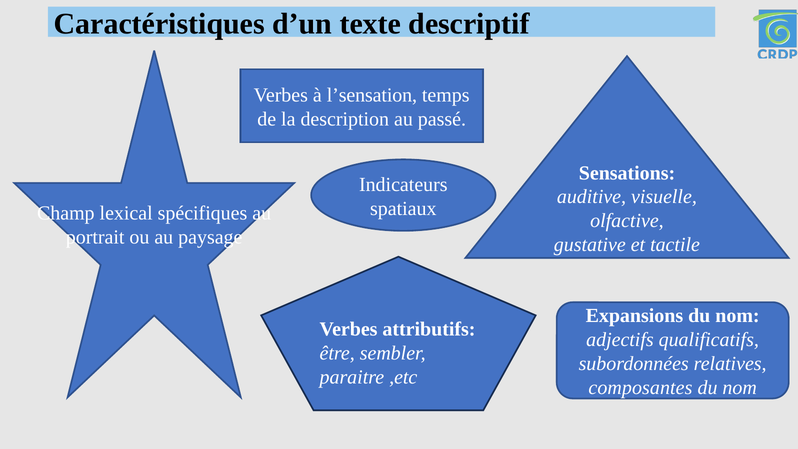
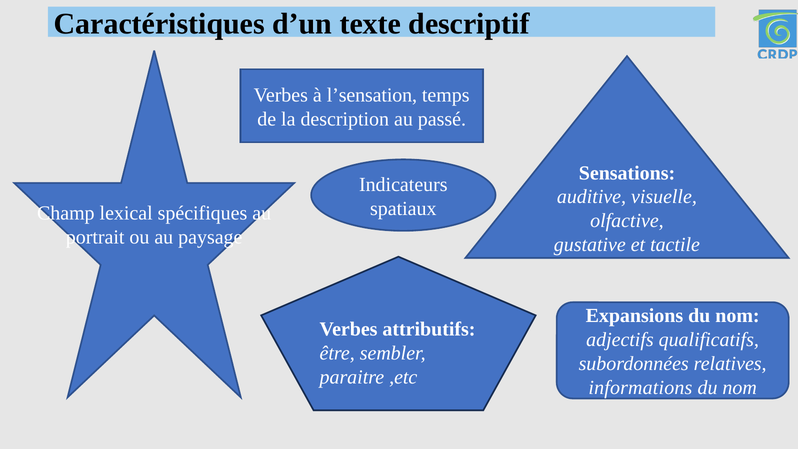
composantes: composantes -> informations (640, 388)
